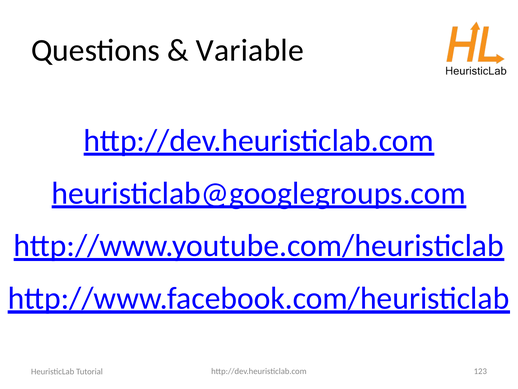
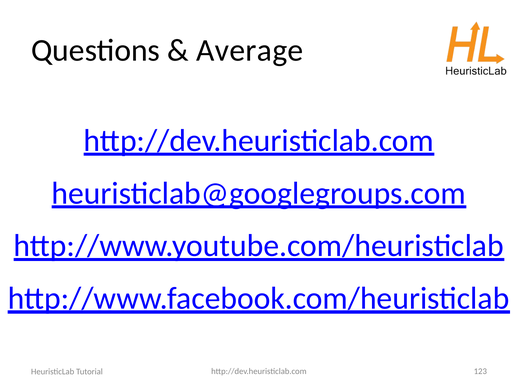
Variable: Variable -> Average (250, 50)
